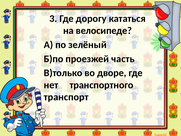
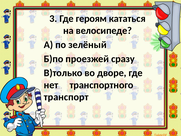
дорогу: дорогу -> героям (91, 19)
часть: часть -> сразу (123, 59)
